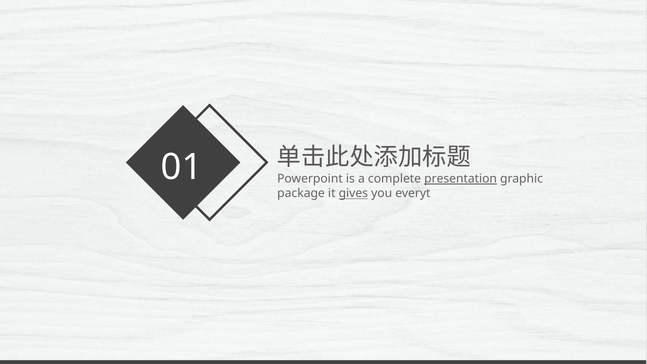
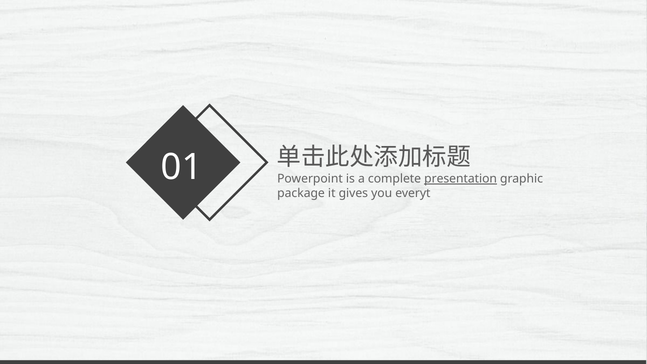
gives underline: present -> none (353, 193)
